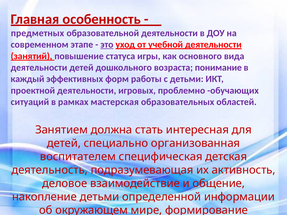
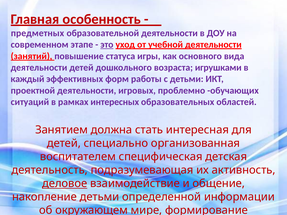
понимание: понимание -> игрушками (218, 68)
мастерская: мастерская -> интересных (115, 102)
деловое underline: none -> present (65, 184)
